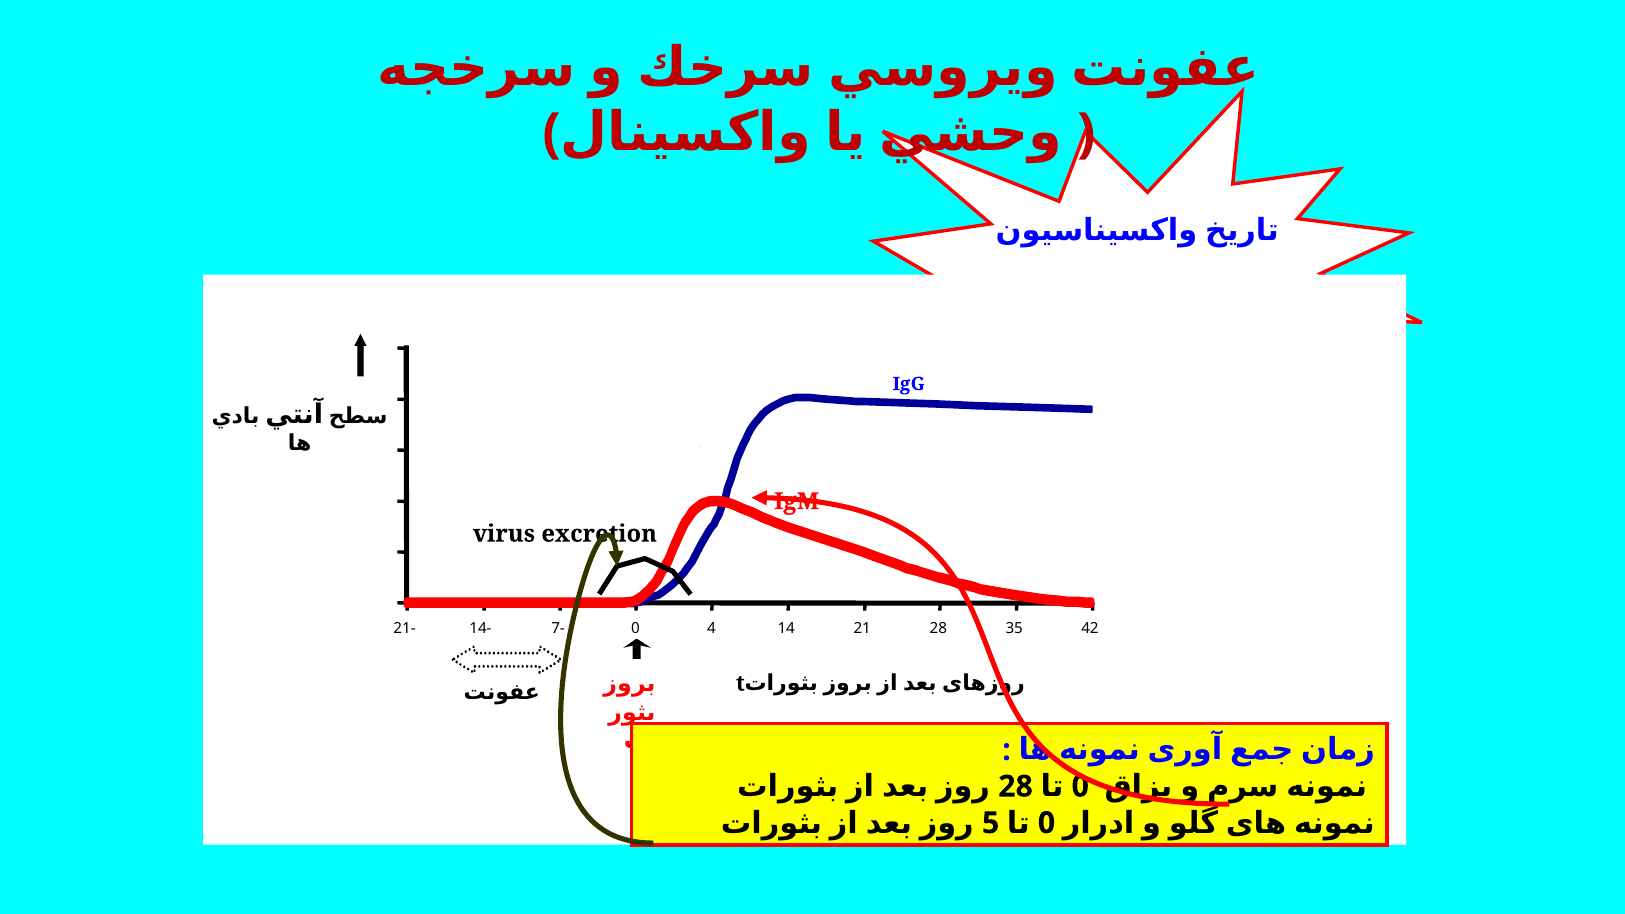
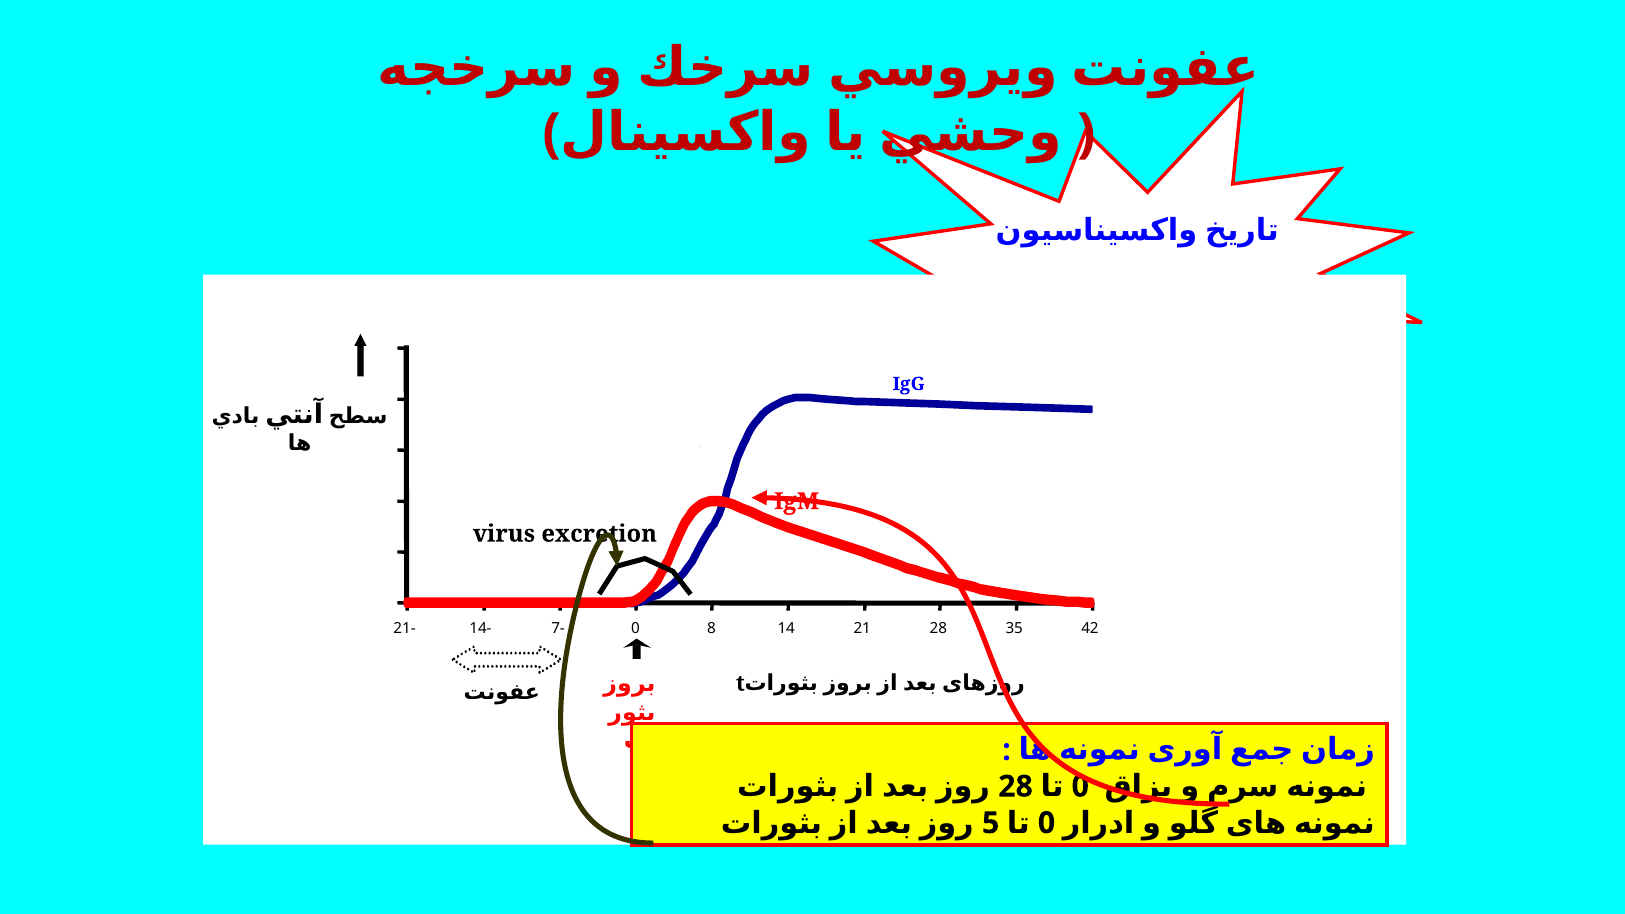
4: 4 -> 8 (711, 628)
